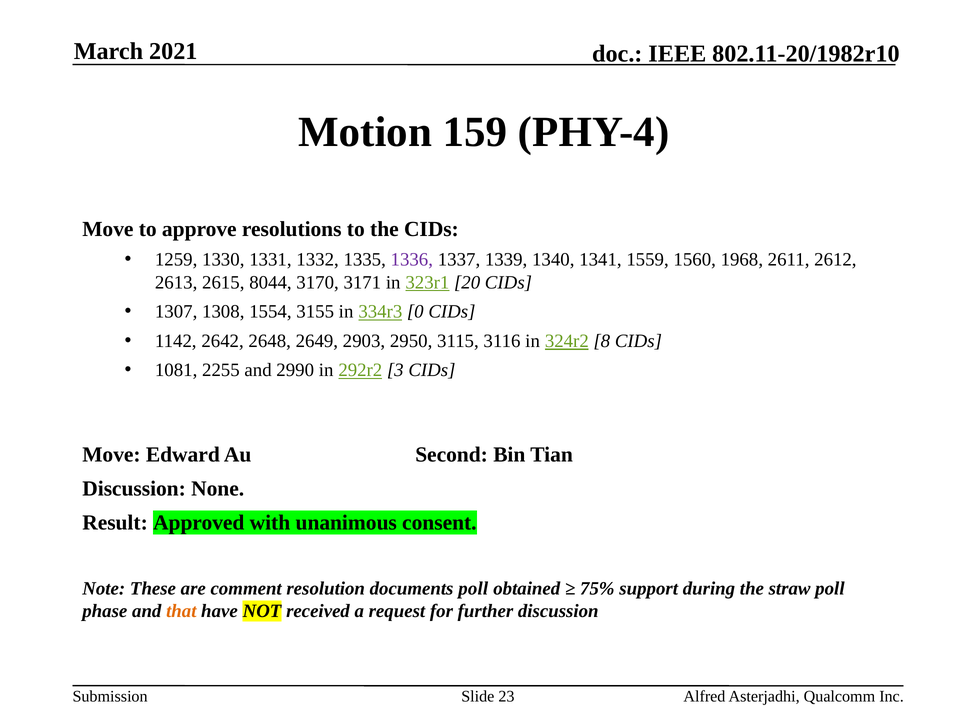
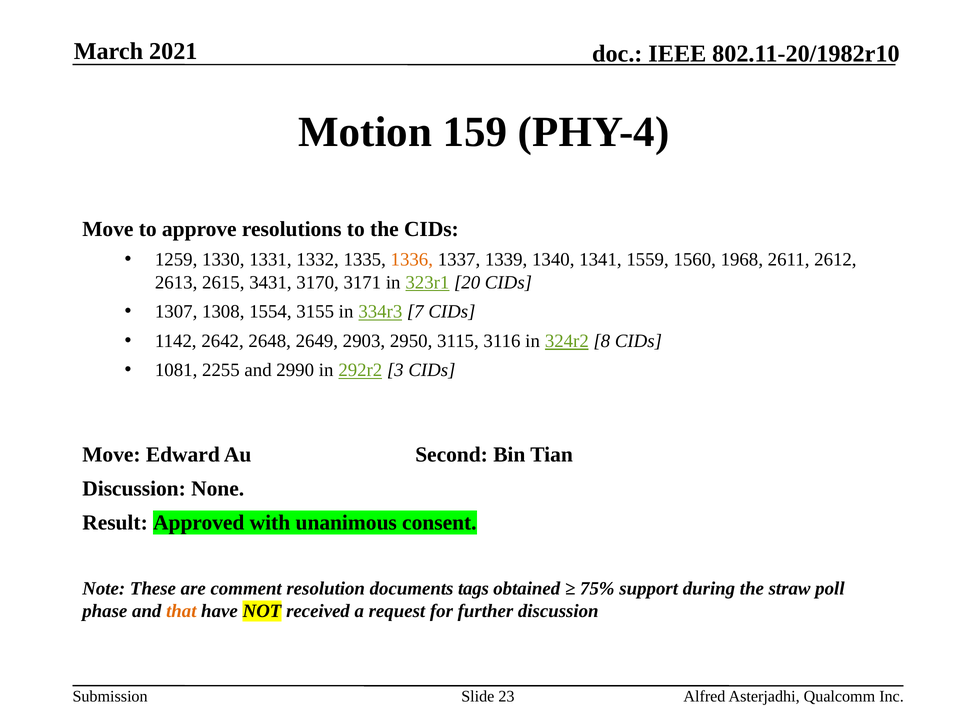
1336 colour: purple -> orange (412, 260)
8044: 8044 -> 3431 (270, 282)
0: 0 -> 7 (415, 312)
documents poll: poll -> tags (473, 589)
